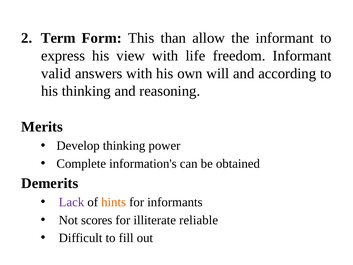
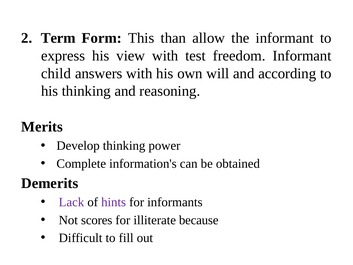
life: life -> test (196, 56)
valid: valid -> child (56, 73)
hints colour: orange -> purple (114, 202)
reliable: reliable -> because (199, 220)
